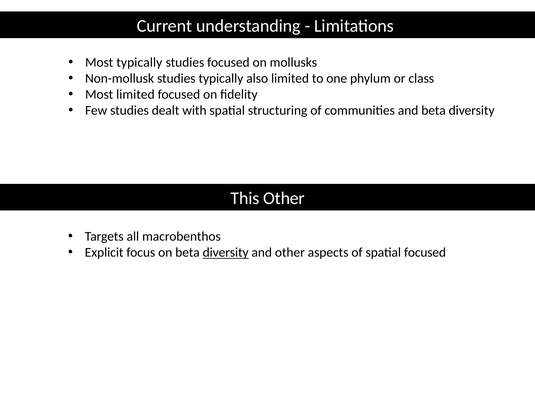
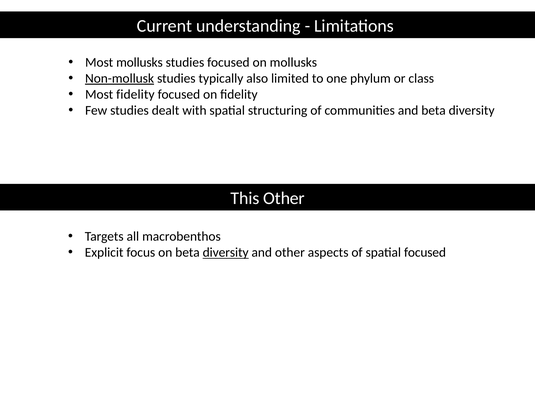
Most typically: typically -> mollusks (139, 62)
Non-mollusk underline: none -> present (120, 78)
Most limited: limited -> fidelity (135, 95)
